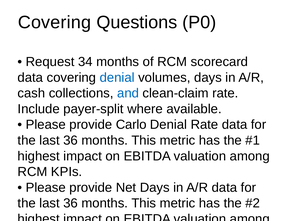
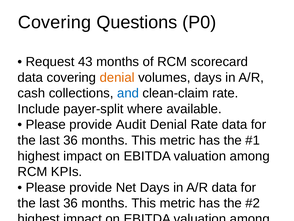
34: 34 -> 43 (85, 62)
denial colour: blue -> orange (117, 77)
Carlo: Carlo -> Audit (131, 124)
